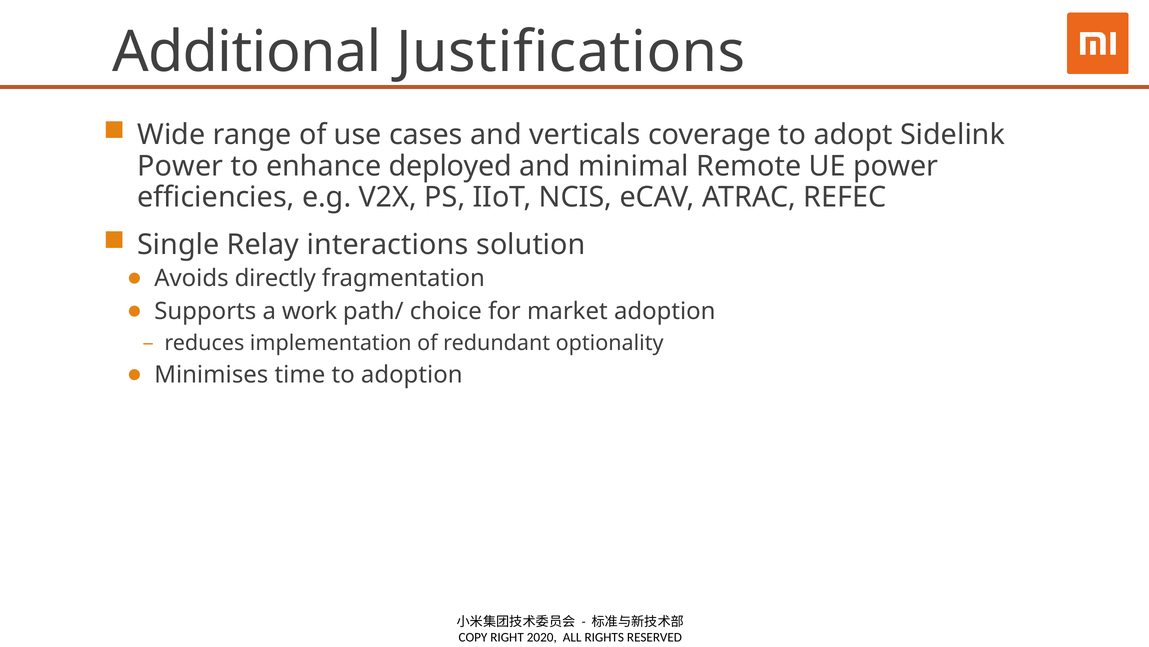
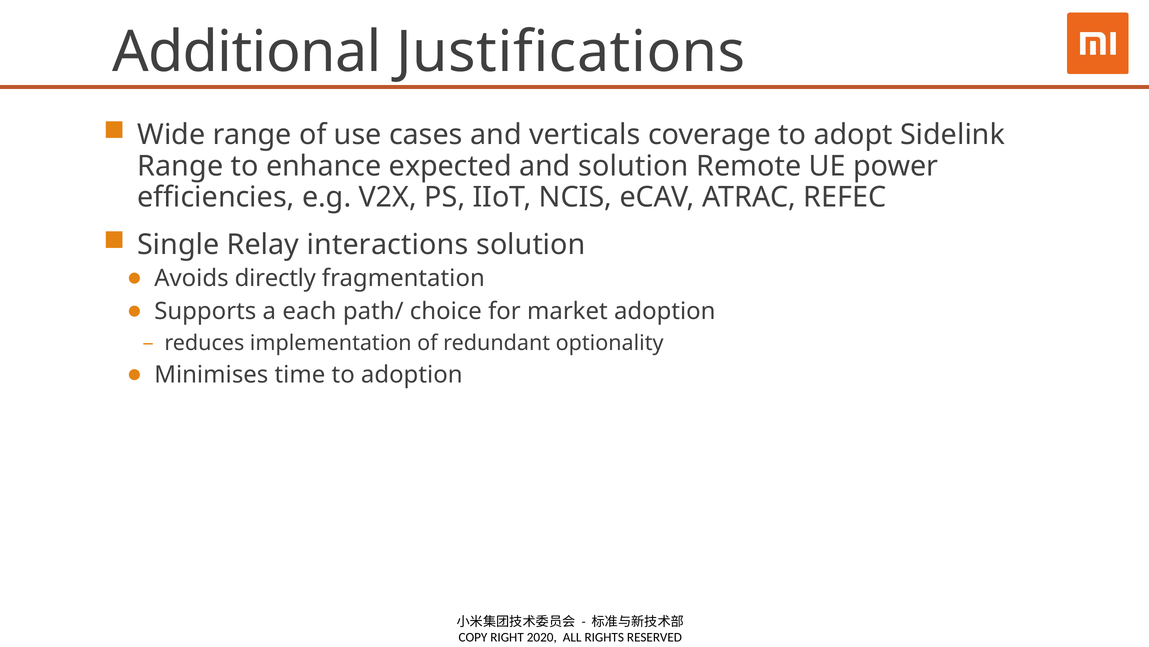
Power: Power -> Range (180, 166)
deployed: deployed -> expected (450, 166)
and minimal: minimal -> solution (633, 166)
work: work -> each (309, 311)
